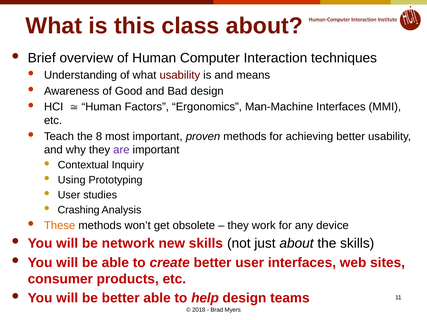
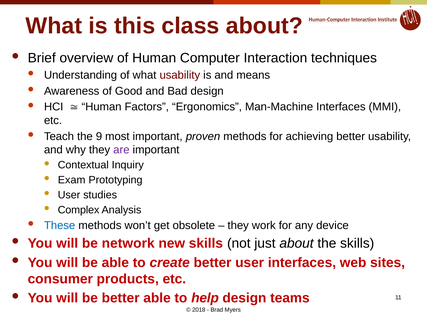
8: 8 -> 9 (99, 136)
Using: Using -> Exam (72, 180)
Crashing: Crashing -> Complex (79, 210)
These colour: orange -> blue (60, 226)
